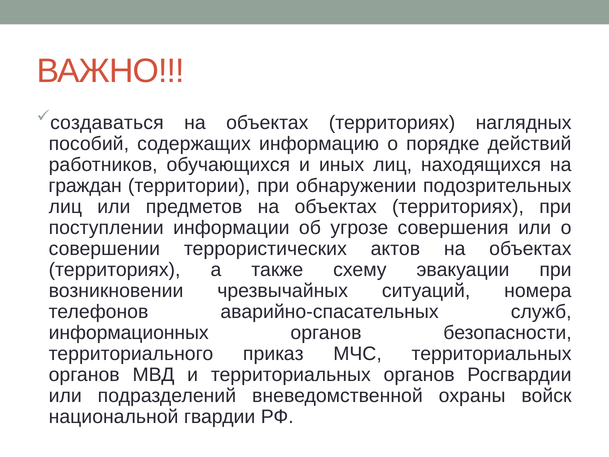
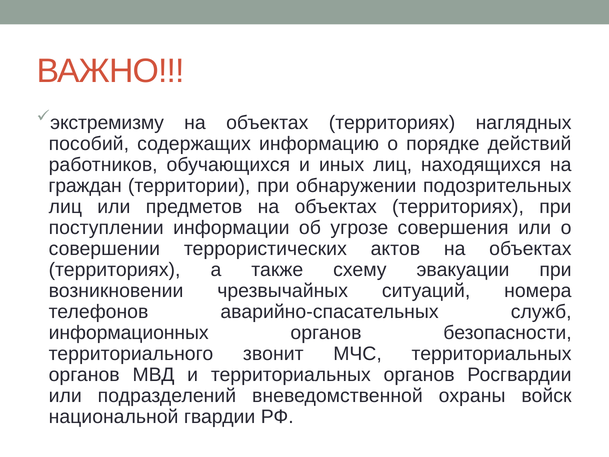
создаваться: создаваться -> экстремизму (107, 123)
приказ: приказ -> звонит (273, 354)
